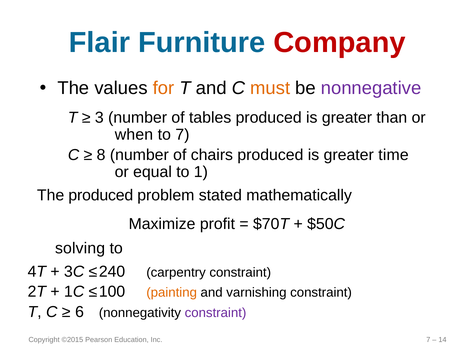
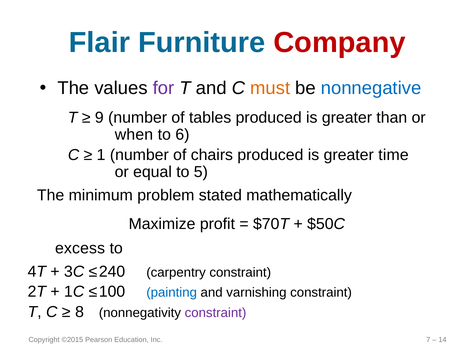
for colour: orange -> purple (164, 88)
nonnegative colour: purple -> blue (371, 88)
3: 3 -> 9 (99, 118)
to 7: 7 -> 6 (182, 135)
8: 8 -> 1 (101, 155)
1: 1 -> 5 (201, 172)
The produced: produced -> minimum (101, 196)
solving: solving -> excess (80, 249)
painting colour: orange -> blue (172, 293)
6: 6 -> 8 (79, 312)
